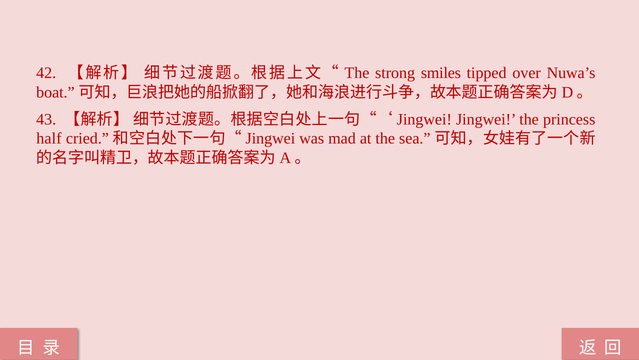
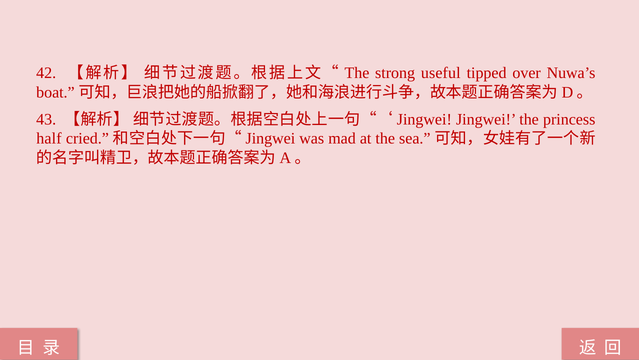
smiles: smiles -> useful (441, 73)
